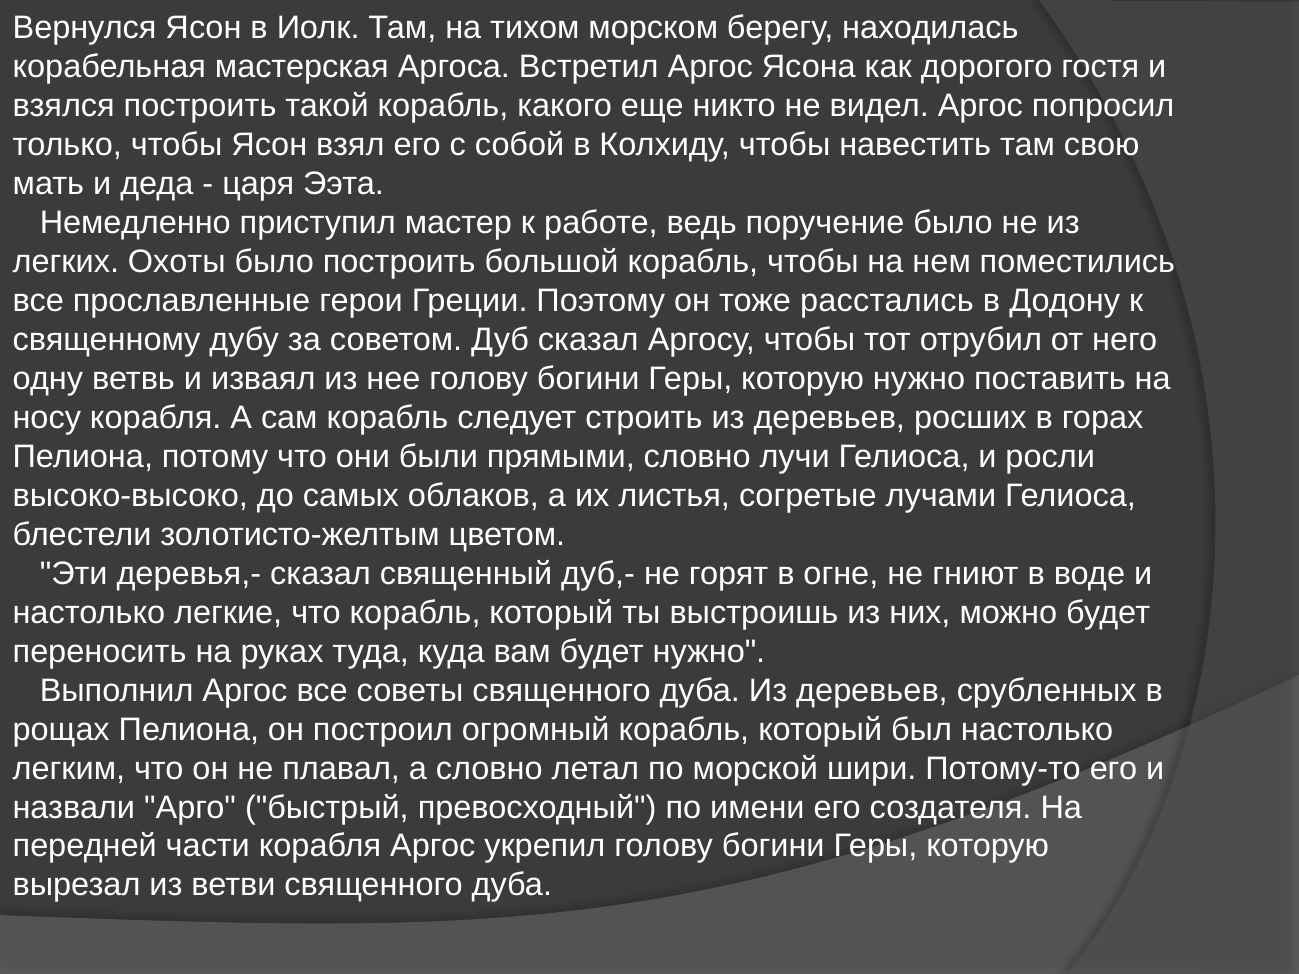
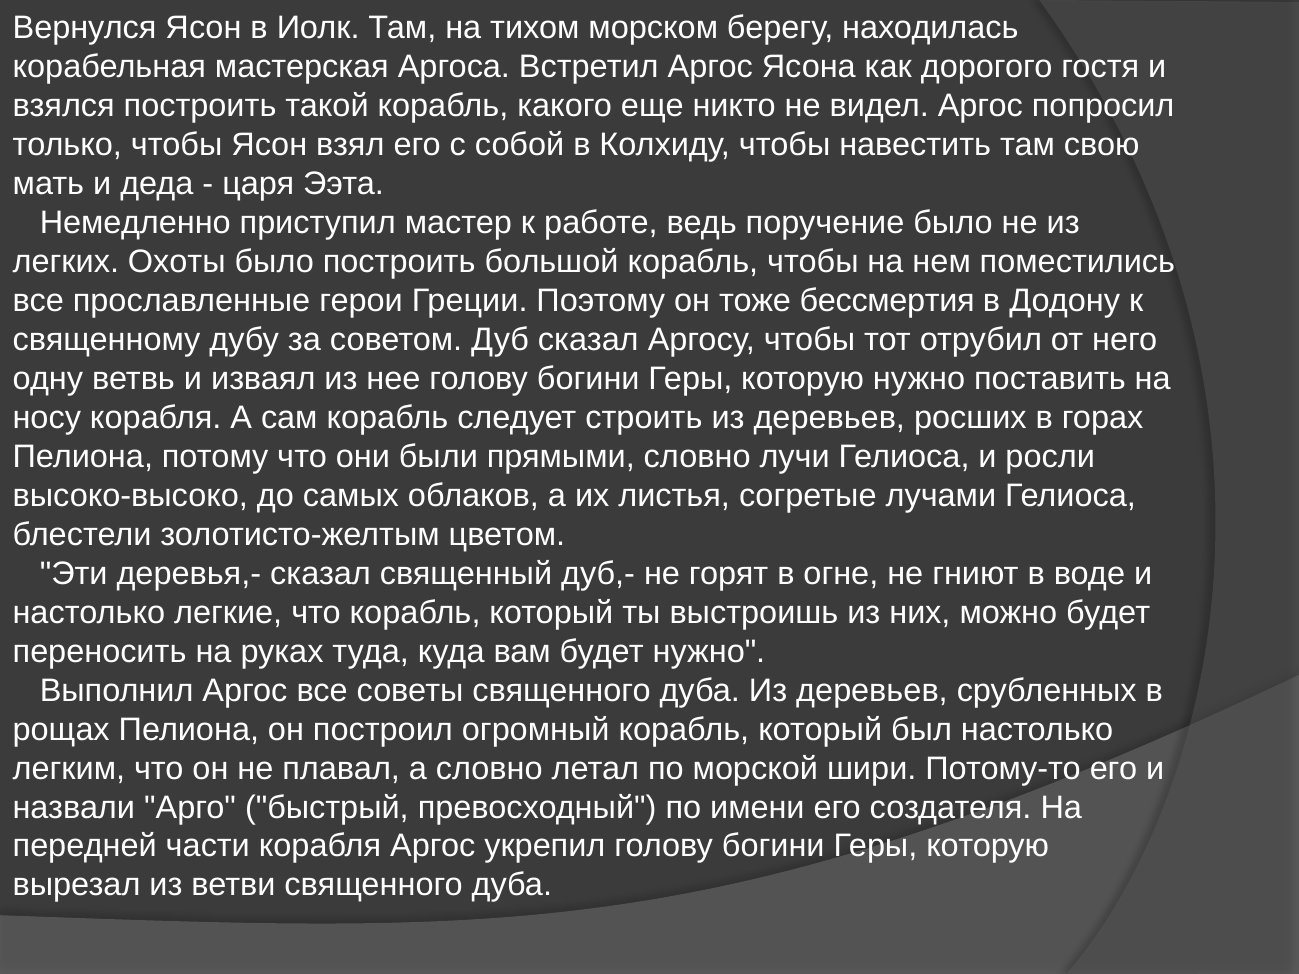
расстались: расстались -> бессмертия (887, 301)
